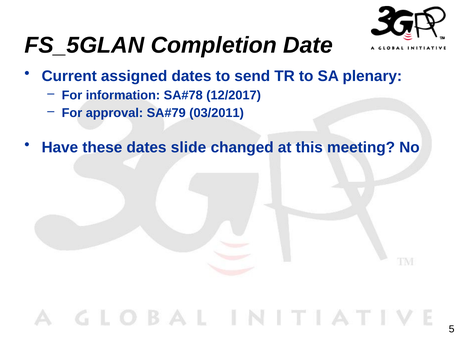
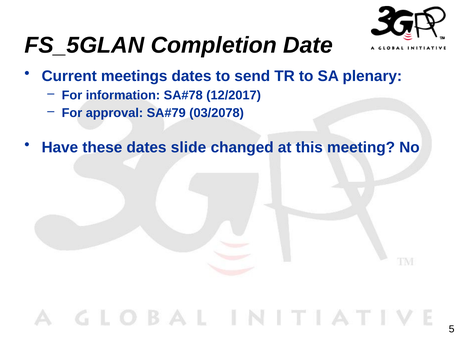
assigned: assigned -> meetings (134, 76)
03/2011: 03/2011 -> 03/2078 (217, 113)
